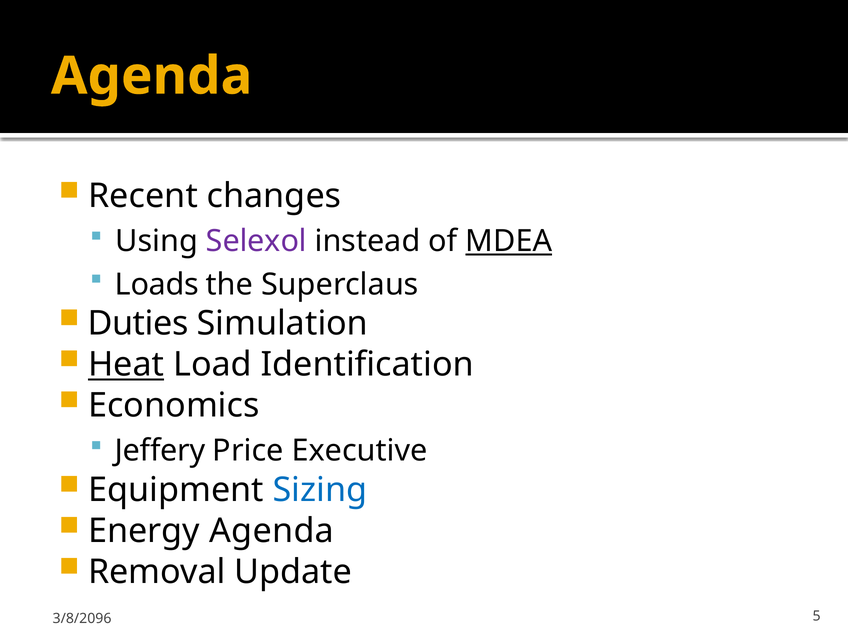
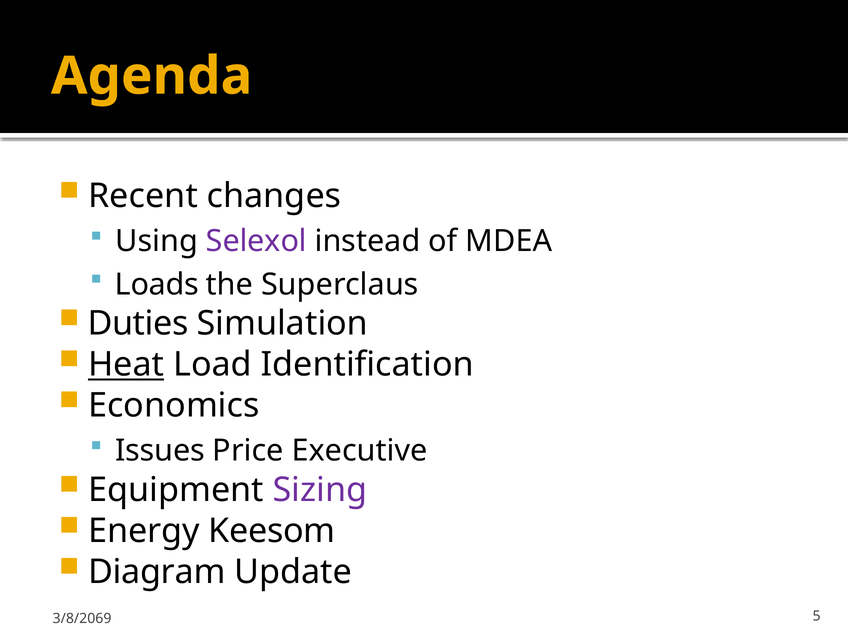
MDEA underline: present -> none (509, 241)
Jeffery: Jeffery -> Issues (160, 451)
Sizing colour: blue -> purple (320, 490)
Energy Agenda: Agenda -> Keesom (272, 531)
Removal: Removal -> Diagram (157, 572)
3/8/2096: 3/8/2096 -> 3/8/2069 (82, 619)
